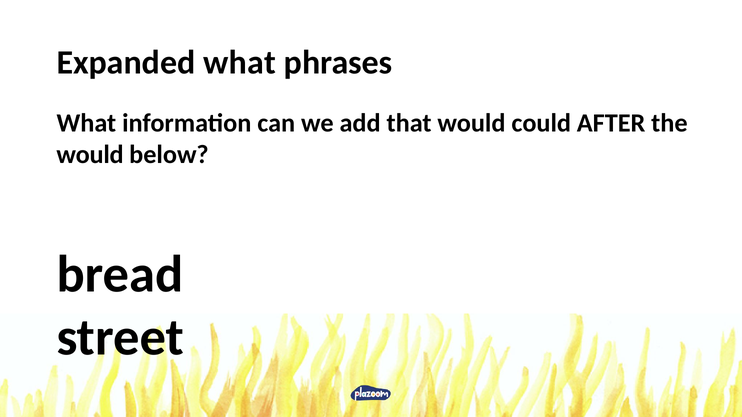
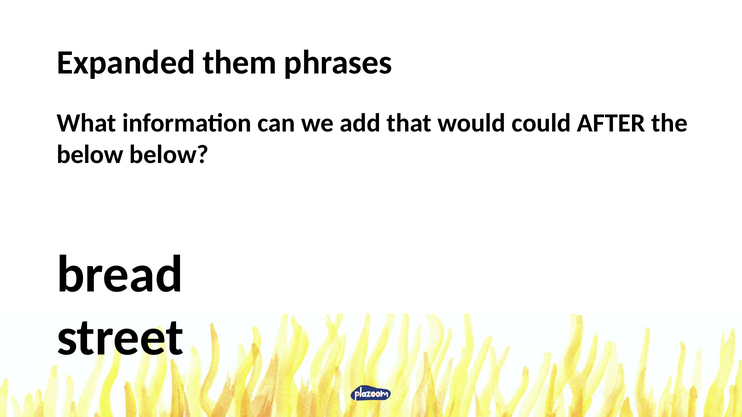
Expanded what: what -> them (240, 62)
would: would -> below (90, 155)
